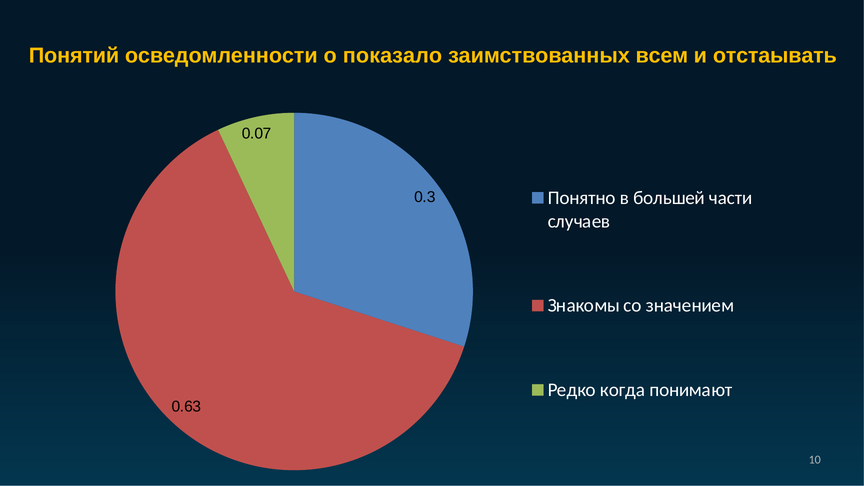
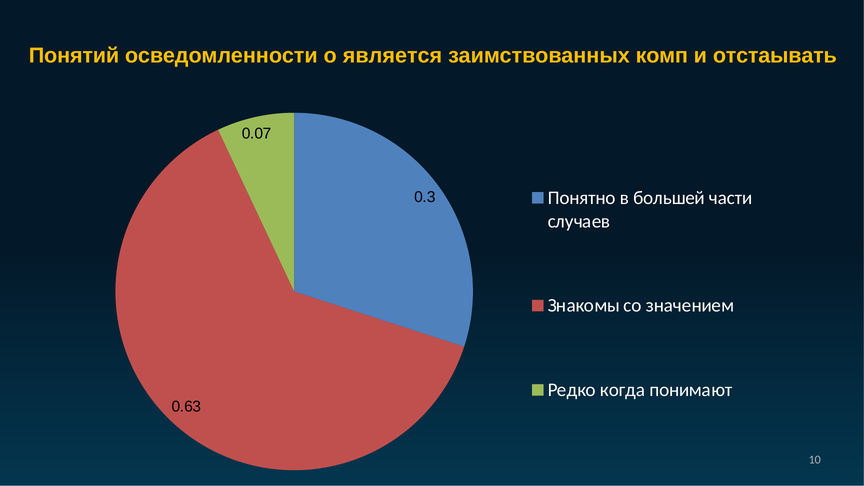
показало: показало -> является (393, 56)
всем: всем -> комп (662, 56)
